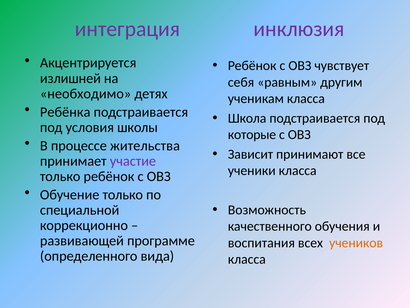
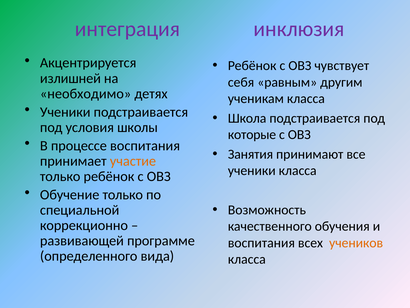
Ребёнка: Ребёнка -> Ученики (65, 112)
процессе жительства: жительства -> воспитания (145, 145)
Зависит: Зависит -> Занятия (251, 154)
участие colour: purple -> orange (133, 161)
